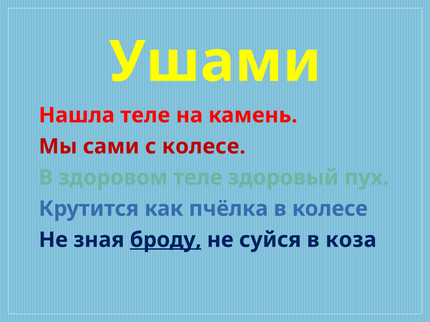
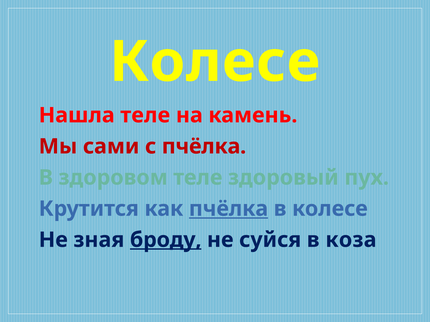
Ушами: Ушами -> Колесе (215, 62)
с колесе: колесе -> пчёлка (204, 147)
пчёлка underline: none -> present (228, 209)
